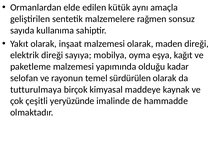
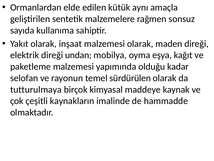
sayıya: sayıya -> undan (78, 55)
yeryüzünde: yeryüzünde -> kaynakların (72, 101)
